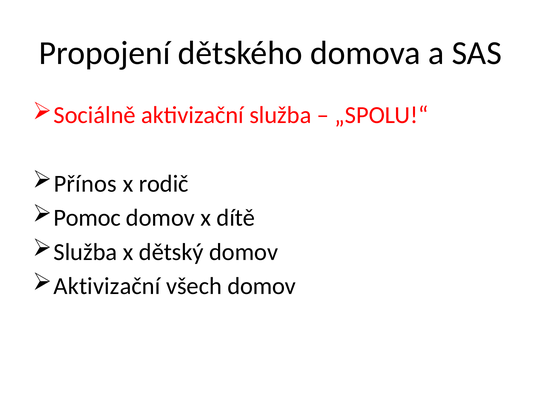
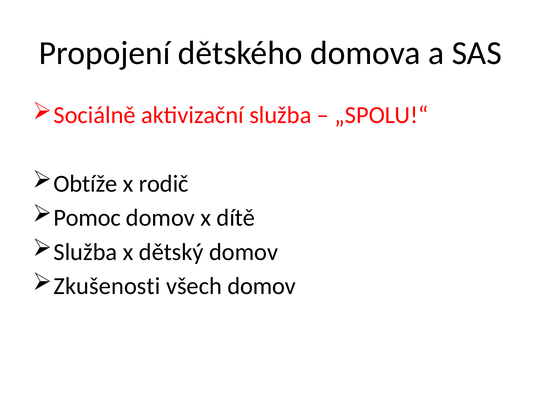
Přínos: Přínos -> Obtíže (85, 184)
Aktivizační: Aktivizační -> Zkušenosti (107, 286)
